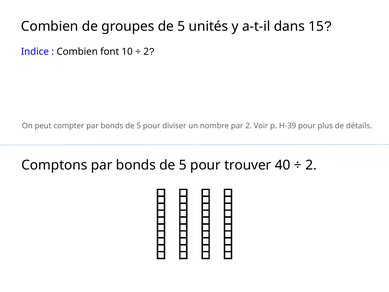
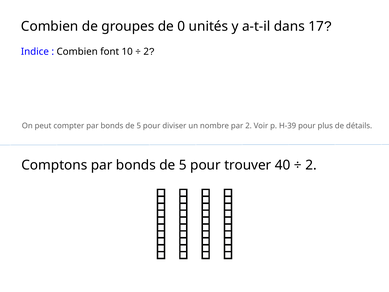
groupes de 5: 5 -> 0 (181, 26)
15: 15 -> 17 (316, 26)
